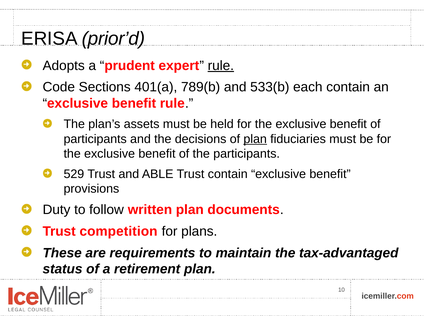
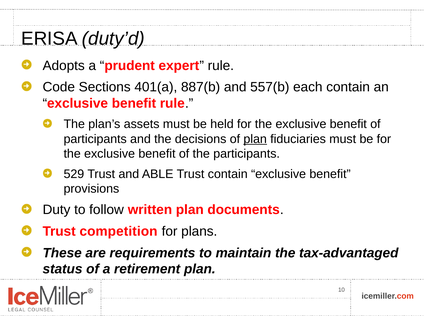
prior’d: prior’d -> duty’d (113, 39)
rule underline: present -> none (221, 66)
789(b: 789(b -> 887(b (201, 87)
533(b: 533(b -> 557(b (270, 87)
